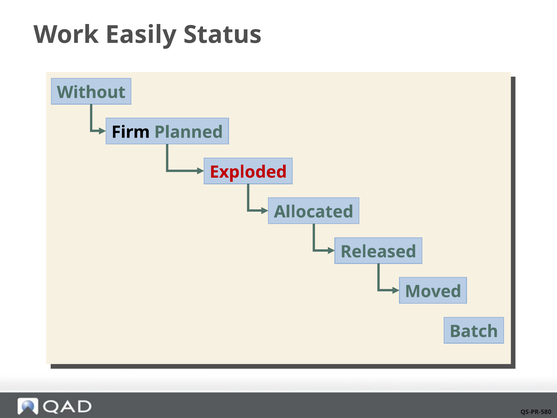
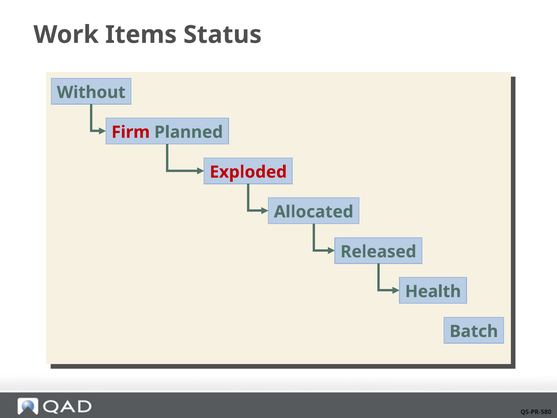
Easily: Easily -> Items (141, 35)
Firm colour: black -> red (131, 132)
Moved: Moved -> Health (433, 291)
